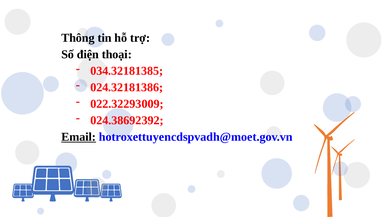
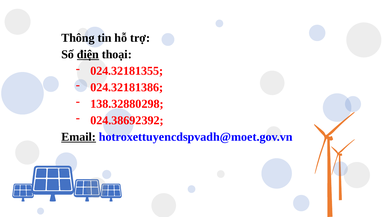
điện underline: none -> present (88, 55)
034.32181385: 034.32181385 -> 024.32181355 (127, 71)
022.32293009: 022.32293009 -> 138.32880298 (127, 104)
